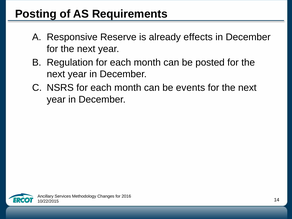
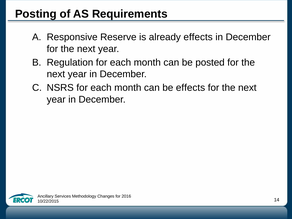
be events: events -> effects (191, 88)
